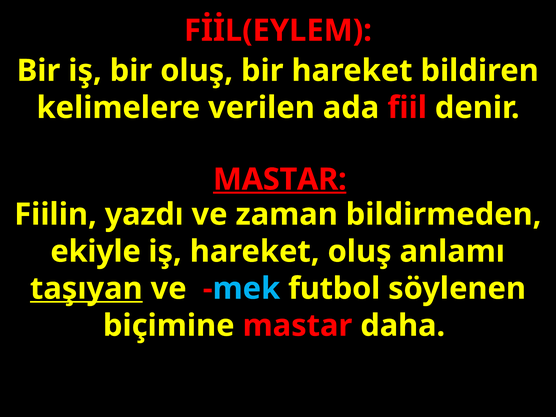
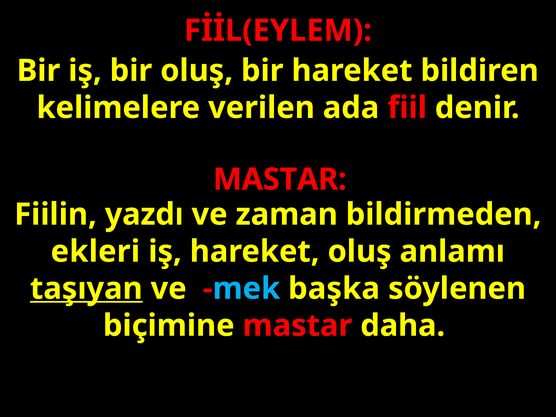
MASTAR underline: present -> none (280, 179)
ekiyle: ekiyle -> ekleri (95, 251)
futbol: futbol -> başka (334, 289)
